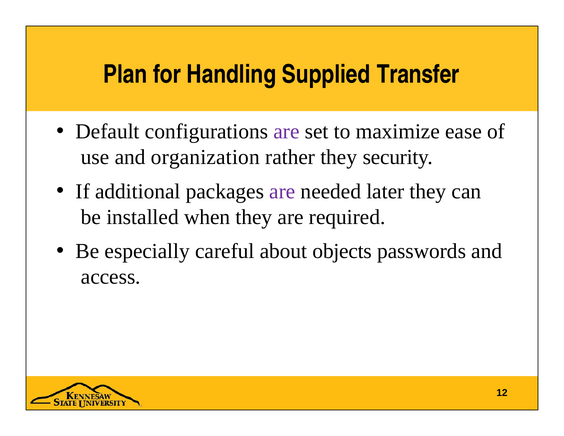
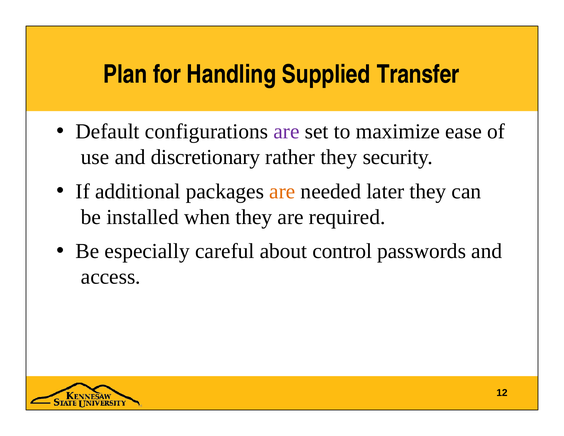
organization: organization -> discretionary (205, 157)
are colour: purple -> orange (282, 191)
objects: objects -> control (342, 251)
